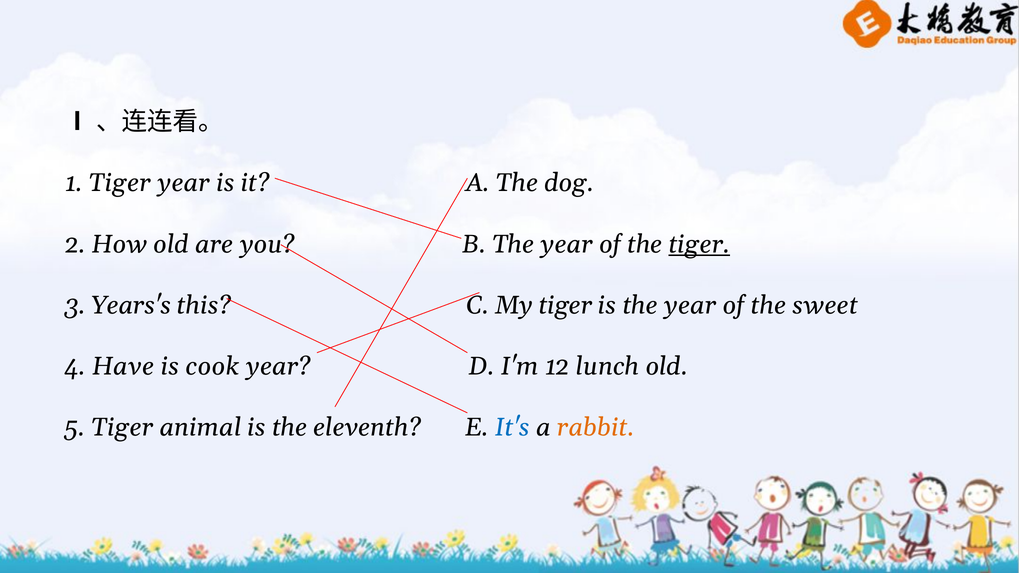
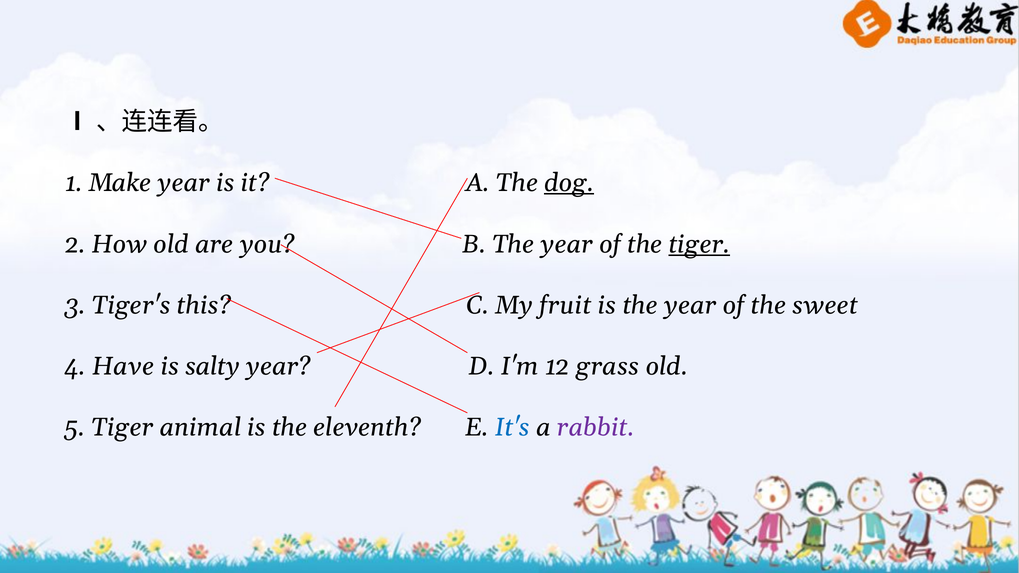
1 Tiger: Tiger -> Make (120, 183)
dog underline: none -> present (569, 183)
Years's: Years's -> Tiger's (131, 305)
My tiger: tiger -> fruit (565, 305)
cook: cook -> salty (213, 366)
lunch: lunch -> grass (608, 366)
rabbit colour: orange -> purple (596, 428)
